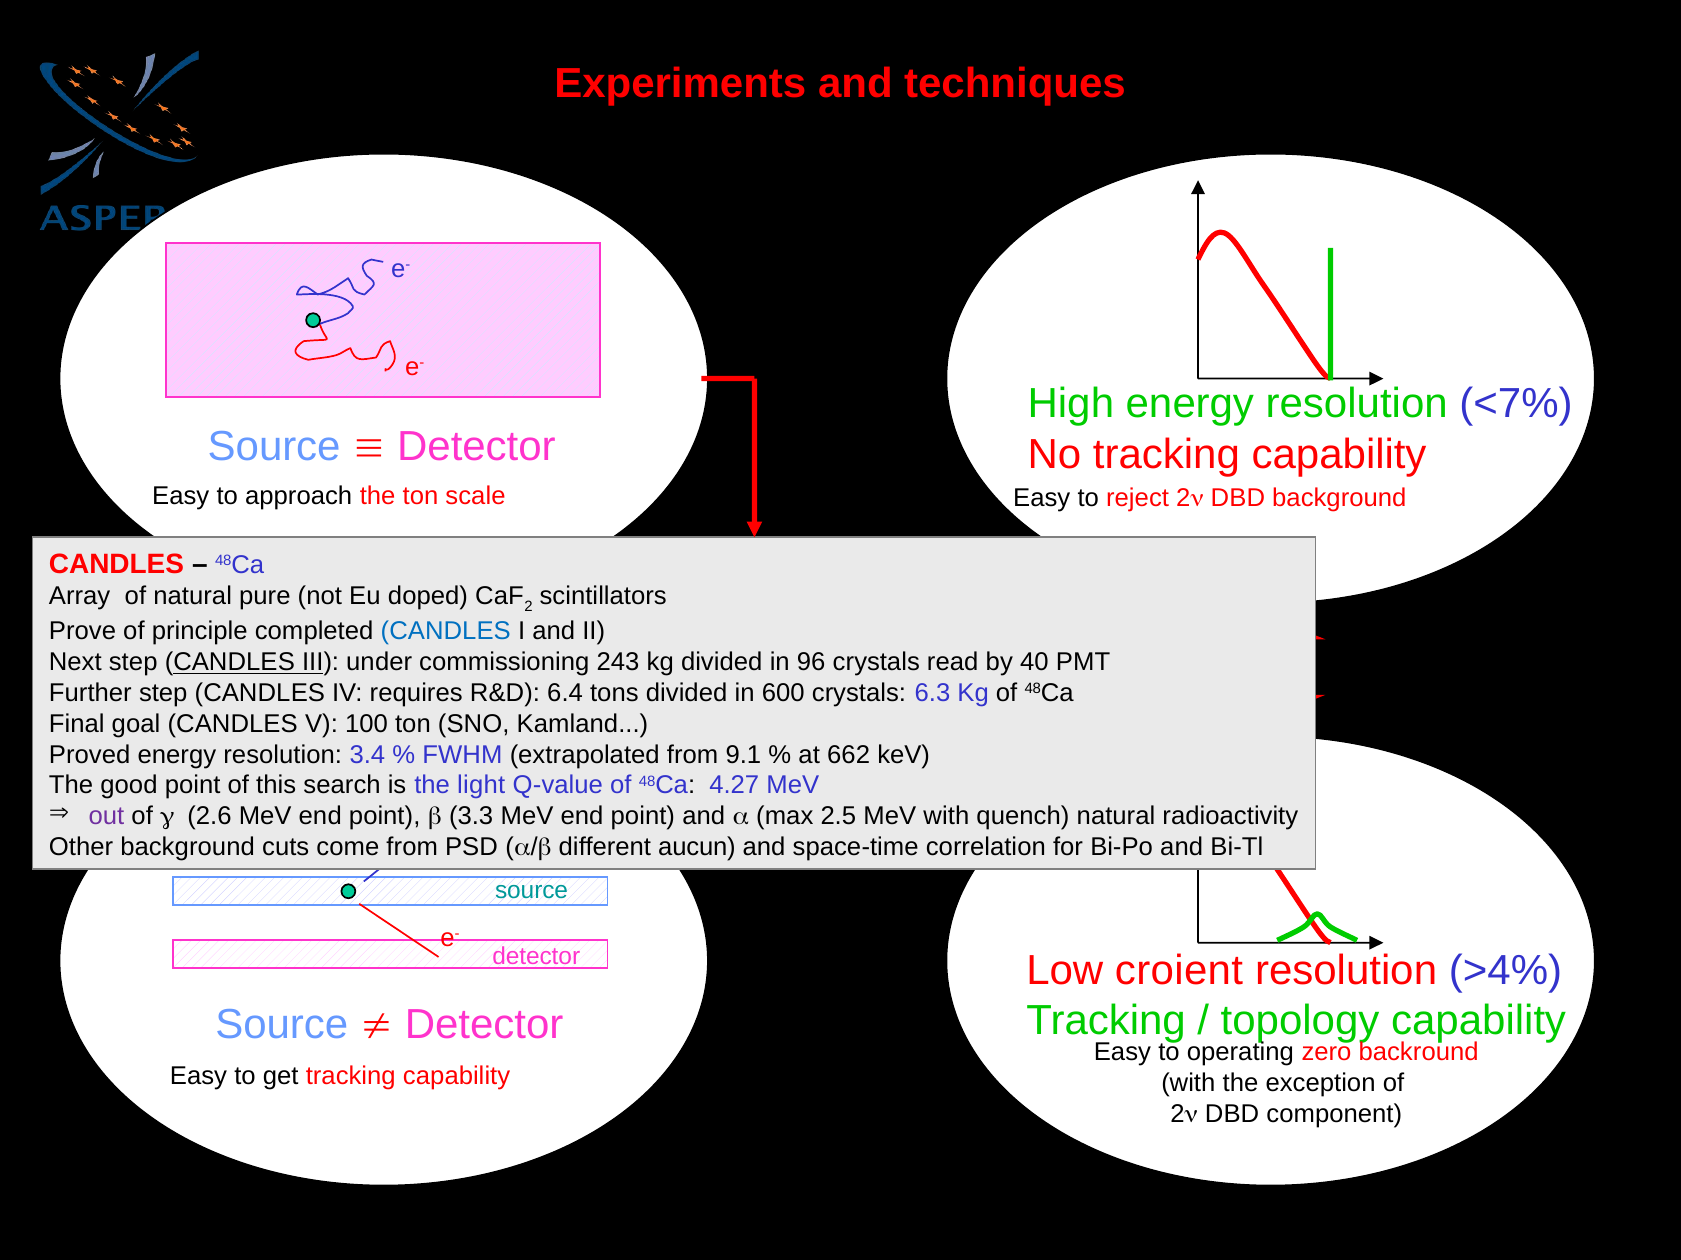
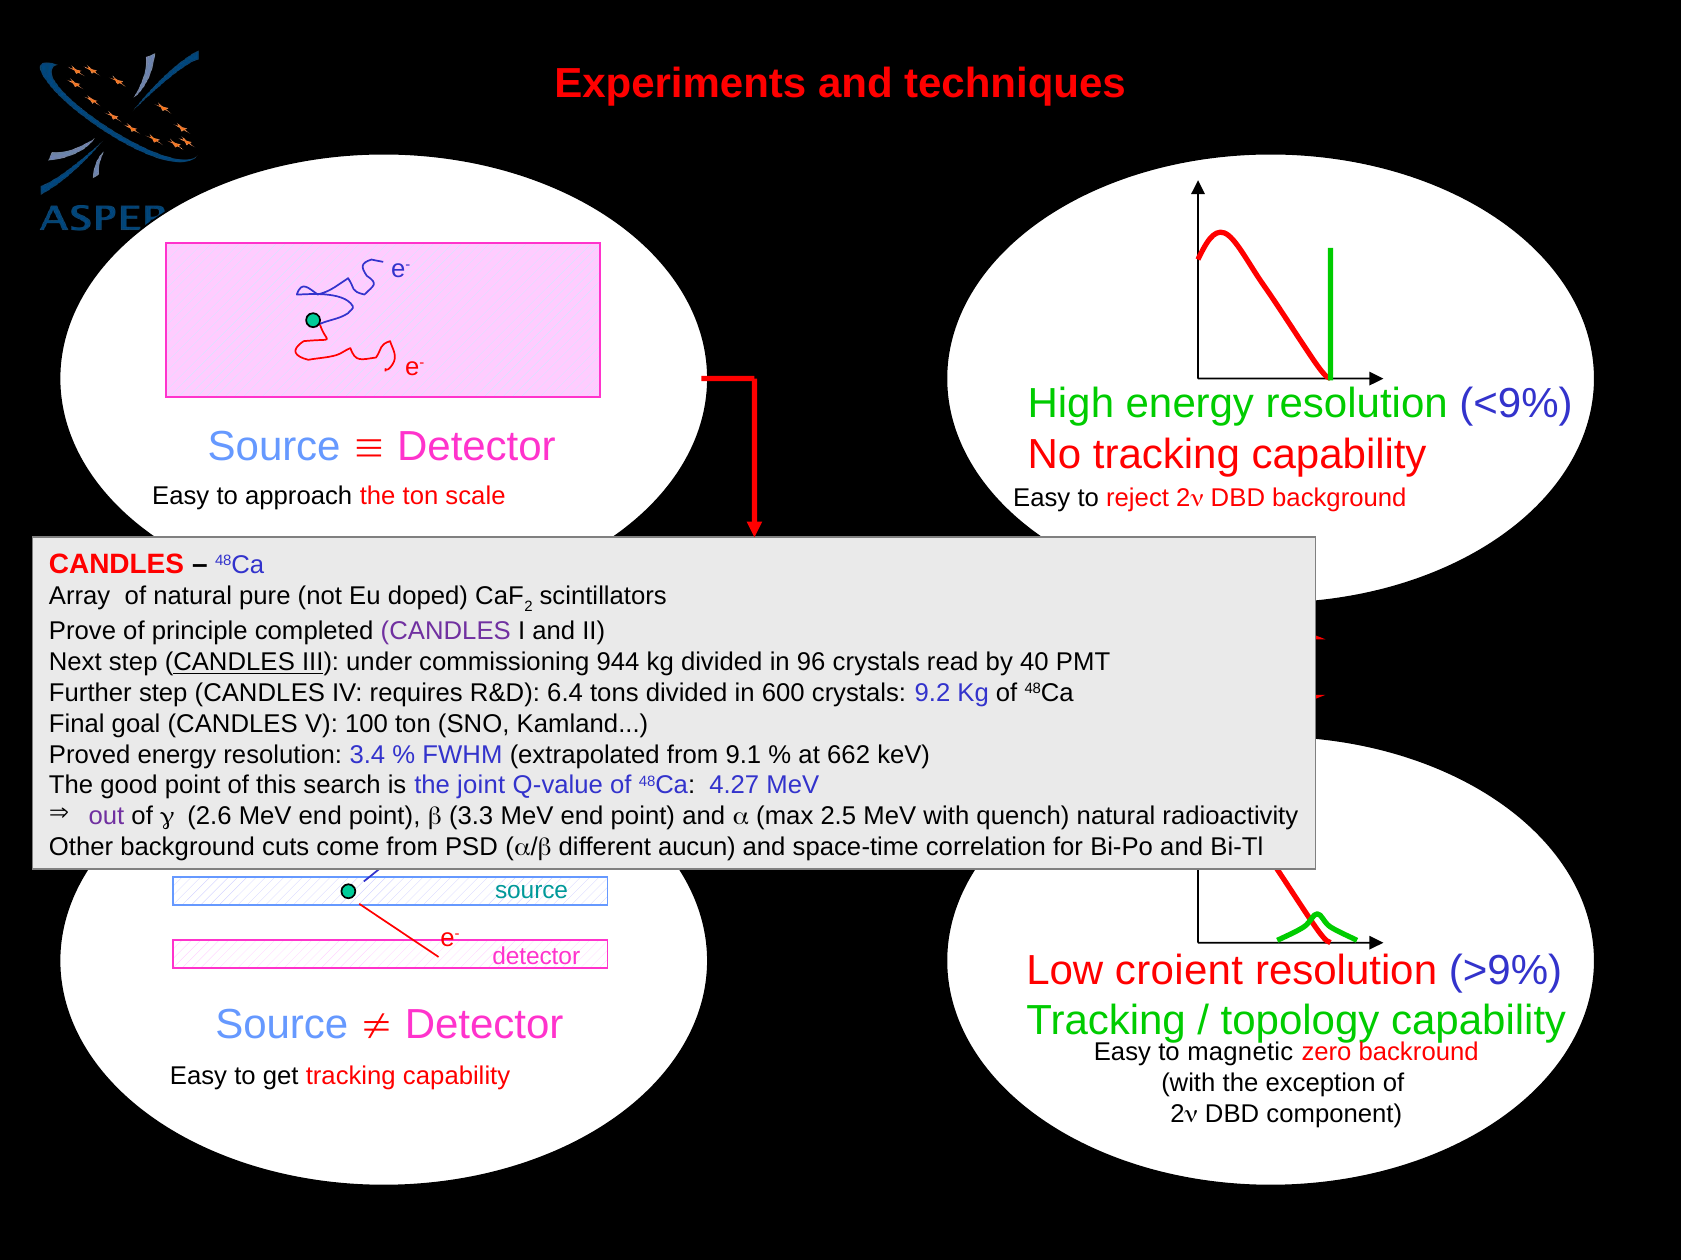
<7%: <7% -> <9% (1516, 404)
CANDLES colour: blue -> purple (446, 632)
243: 243 -> 944 (618, 663)
6.3: 6.3 -> 9.2 (932, 693)
light: light -> joint (481, 786)
>4%: >4% -> >9% (1506, 971)
operating: operating -> magnetic (1240, 1053)
